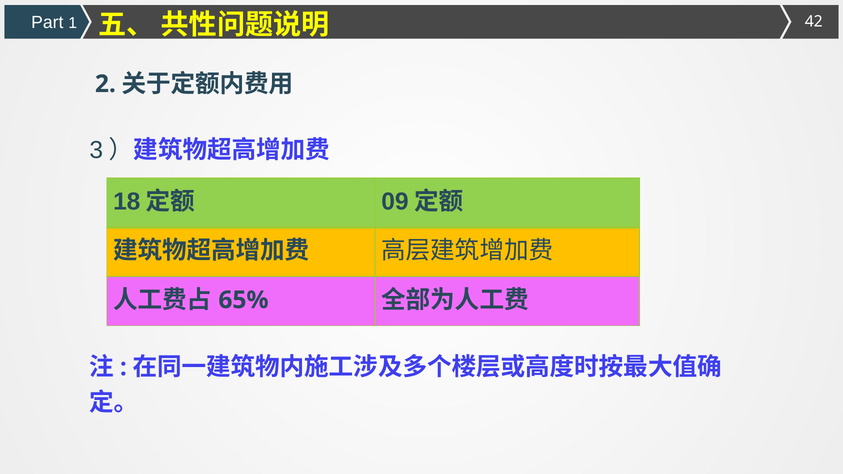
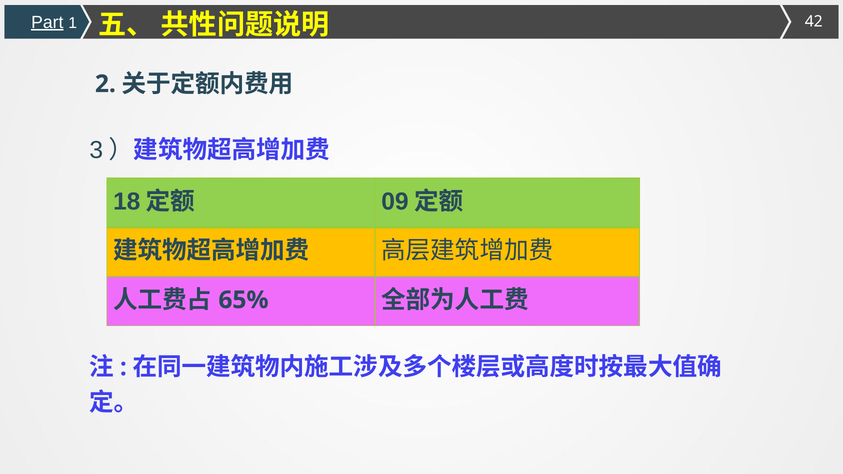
Part underline: none -> present (47, 22)
